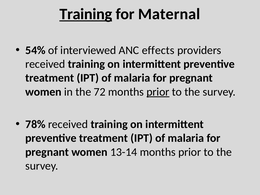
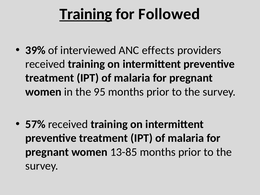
Maternal: Maternal -> Followed (169, 14)
54%: 54% -> 39% (35, 50)
72: 72 -> 95 (100, 92)
prior underline: present -> none (158, 92)
78%: 78% -> 57% (35, 124)
13-14: 13-14 -> 13-85 (124, 152)
